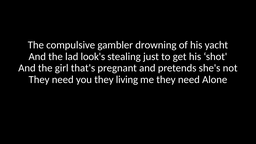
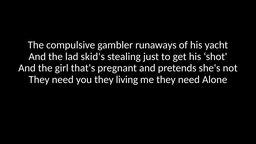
drowning: drowning -> runaways (156, 45)
look's: look's -> skid's (93, 57)
